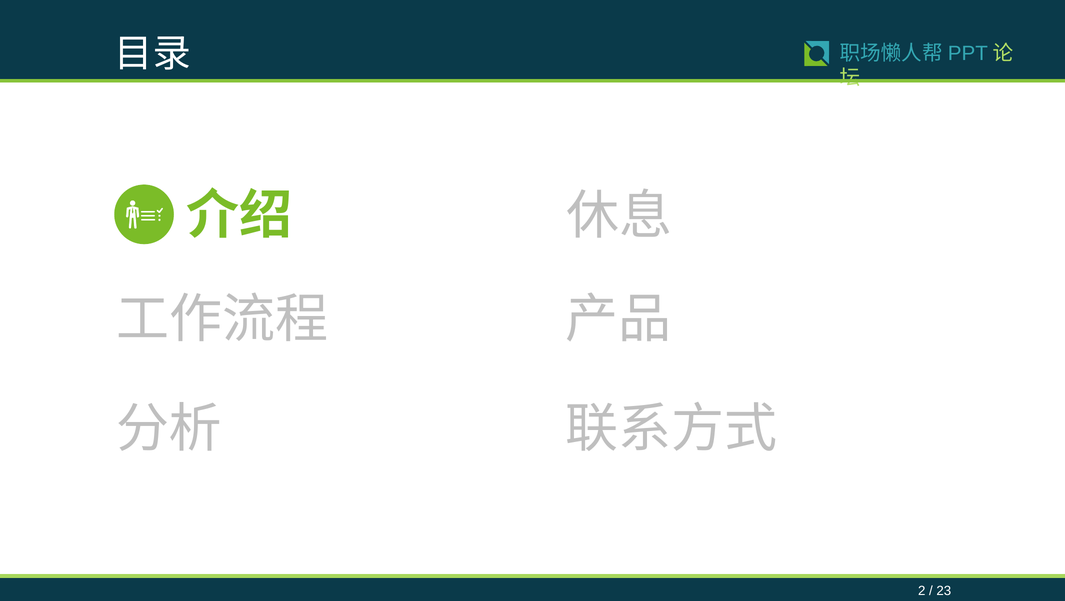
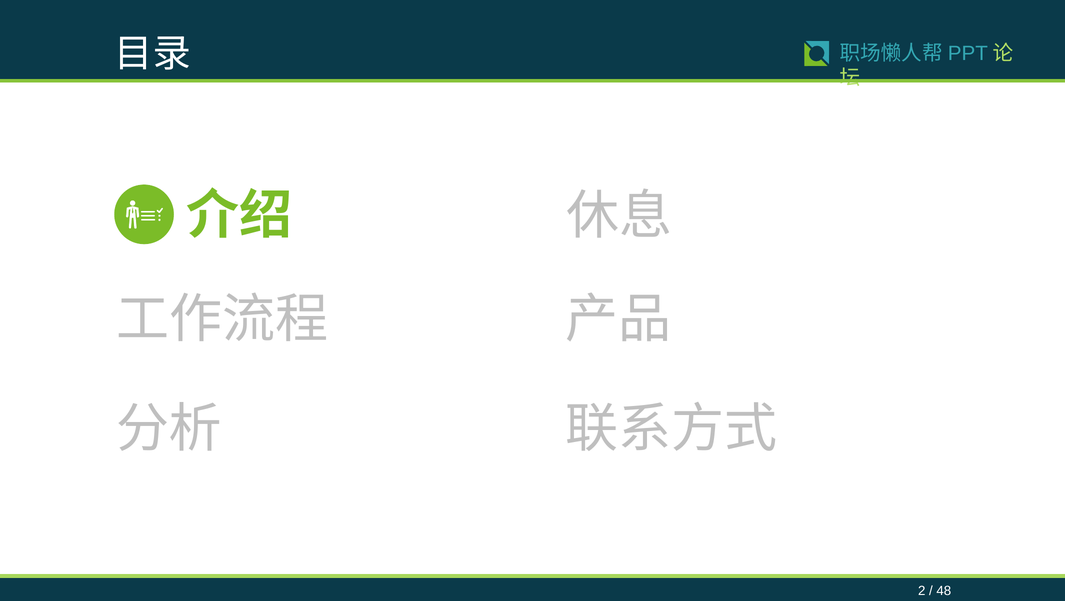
23: 23 -> 48 (944, 591)
